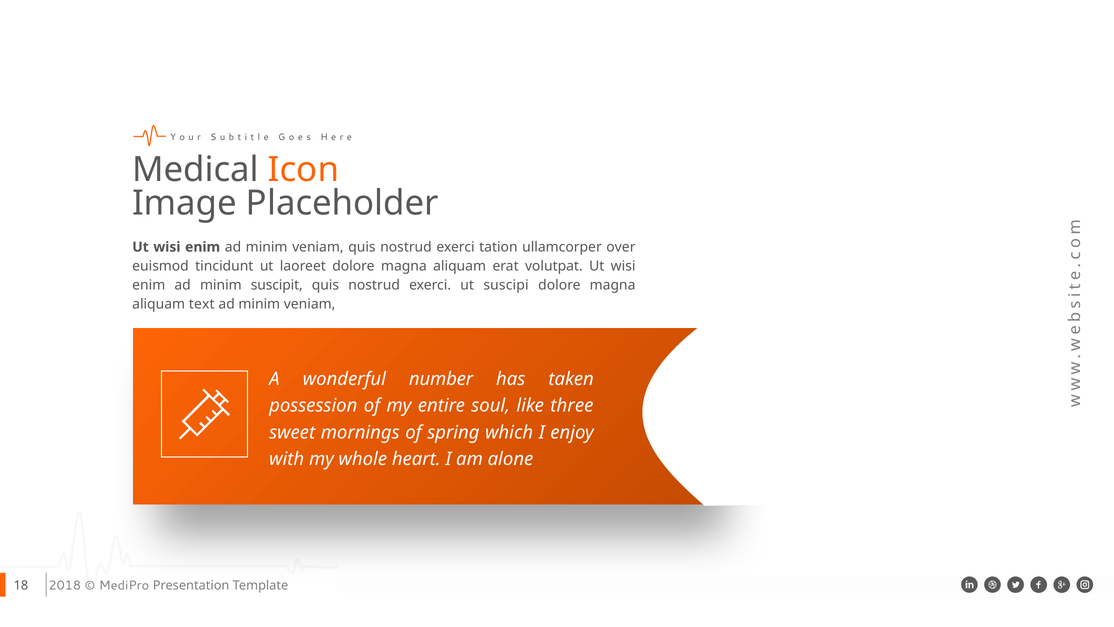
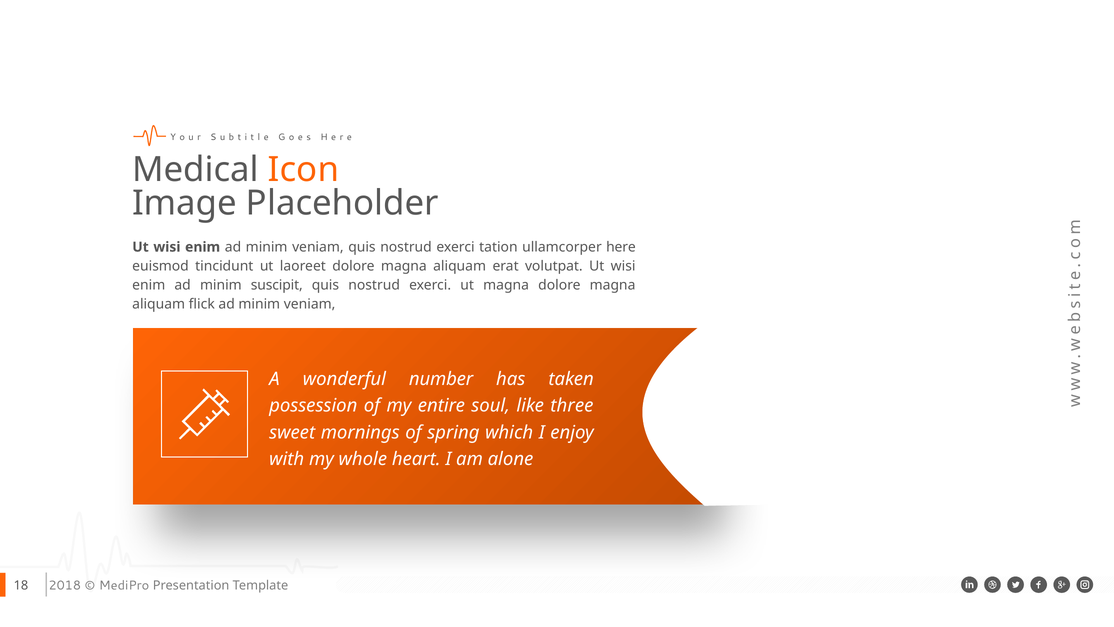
over: over -> here (621, 247)
ut suscipi: suscipi -> magna (506, 285)
text: text -> flick (202, 304)
